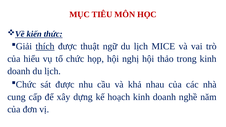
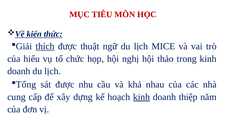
Chức: Chức -> Tổng (26, 85)
kinh underline: none -> present (142, 97)
nghề: nghề -> thiệp (188, 97)
